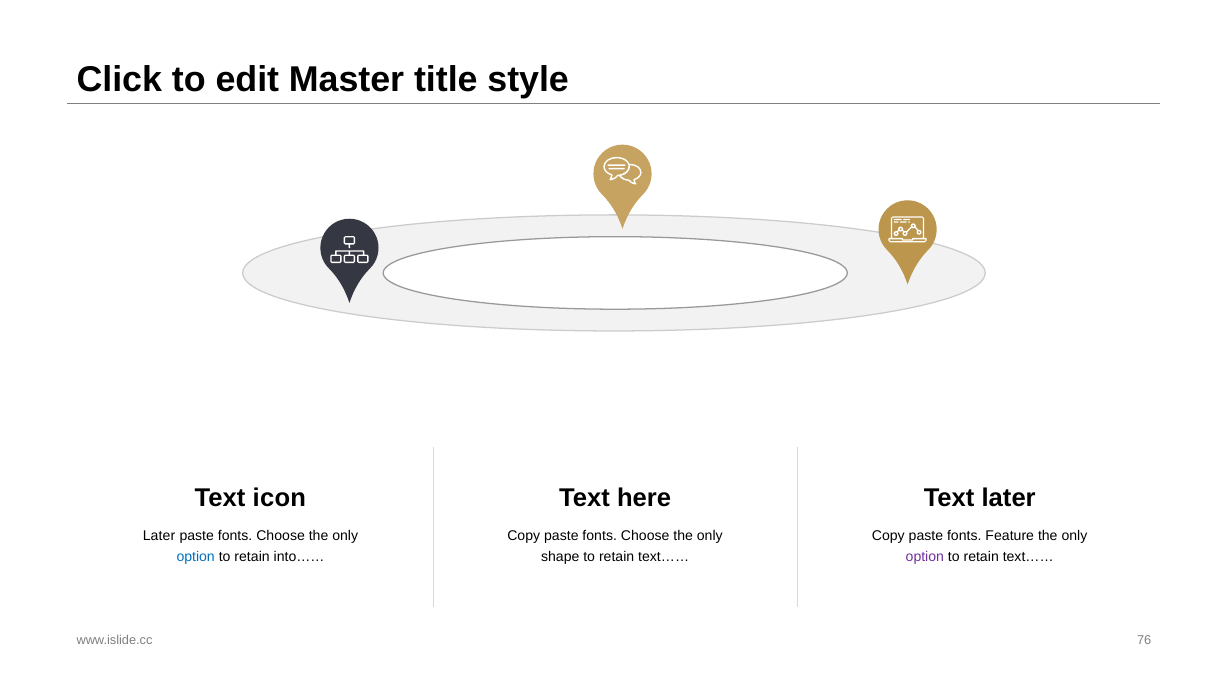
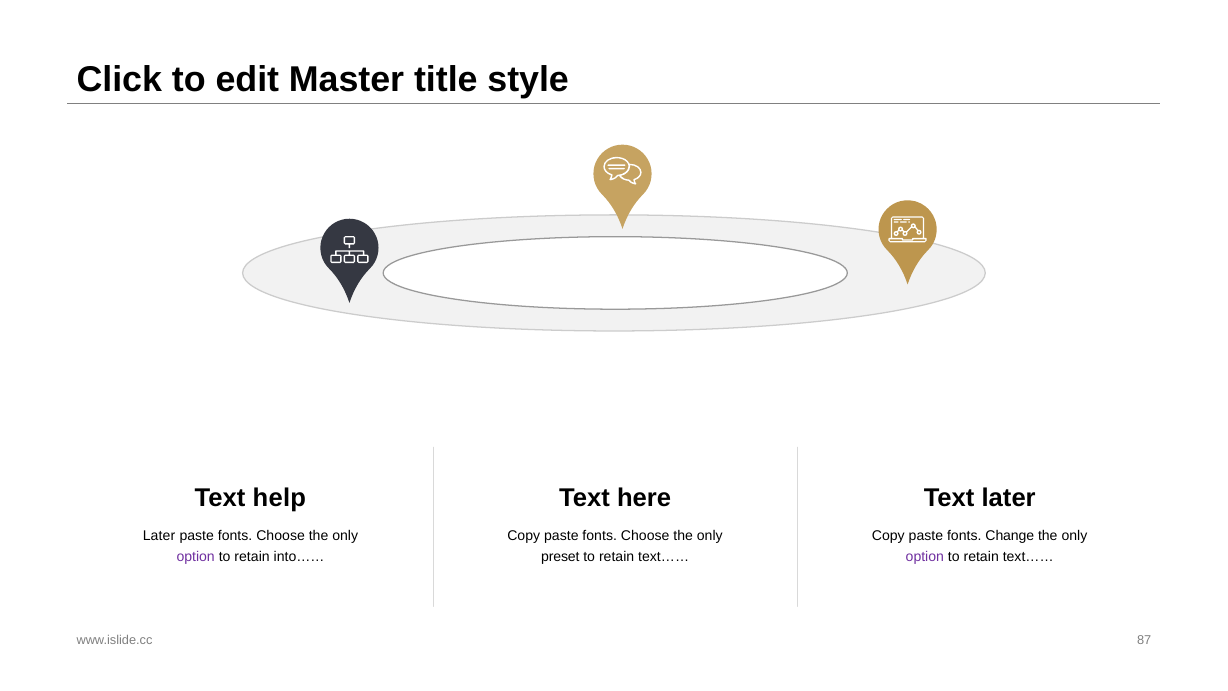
icon: icon -> help (279, 498)
Feature: Feature -> Change (1010, 536)
option colour: blue -> purple (196, 556)
shape: shape -> preset (560, 556)
76: 76 -> 87 (1144, 640)
